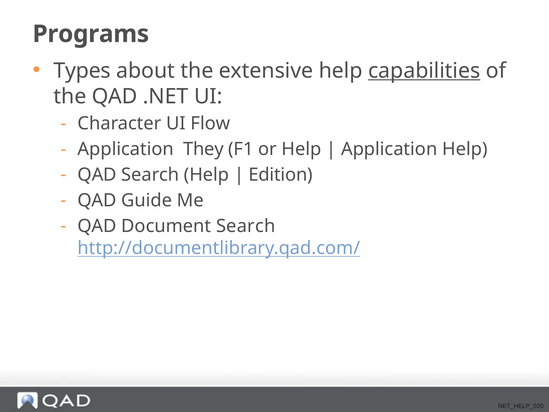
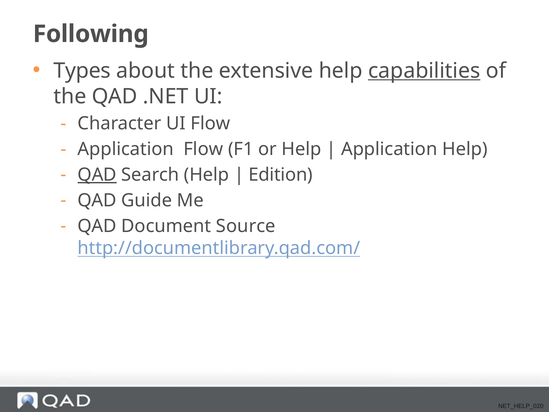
Programs: Programs -> Following (91, 34)
Application They: They -> Flow (203, 149)
QAD underline: none -> present (97, 175)
Document Search: Search -> Source (246, 226)
